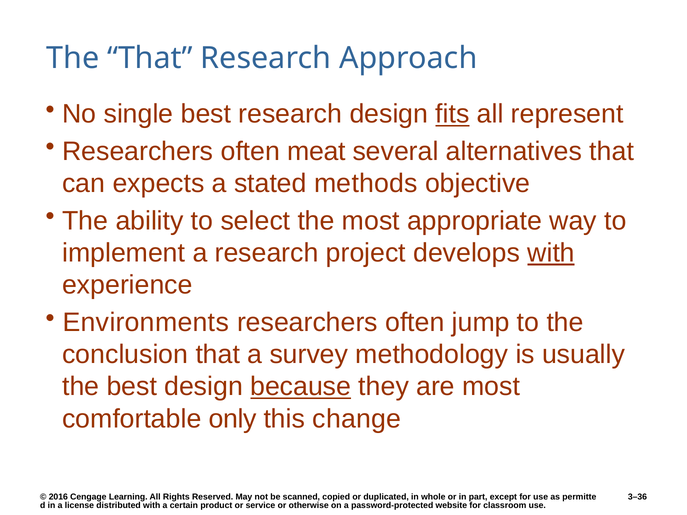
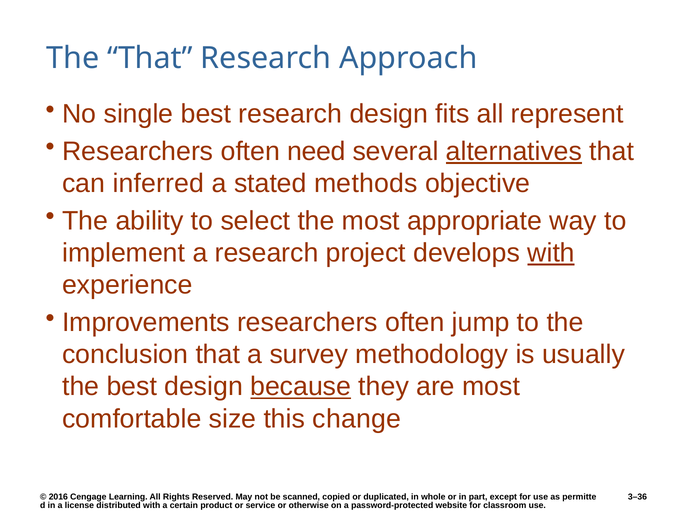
fits underline: present -> none (452, 114)
meat: meat -> need (316, 152)
alternatives underline: none -> present (514, 152)
expects: expects -> inferred (158, 184)
Environments: Environments -> Improvements (146, 323)
only: only -> size (233, 419)
